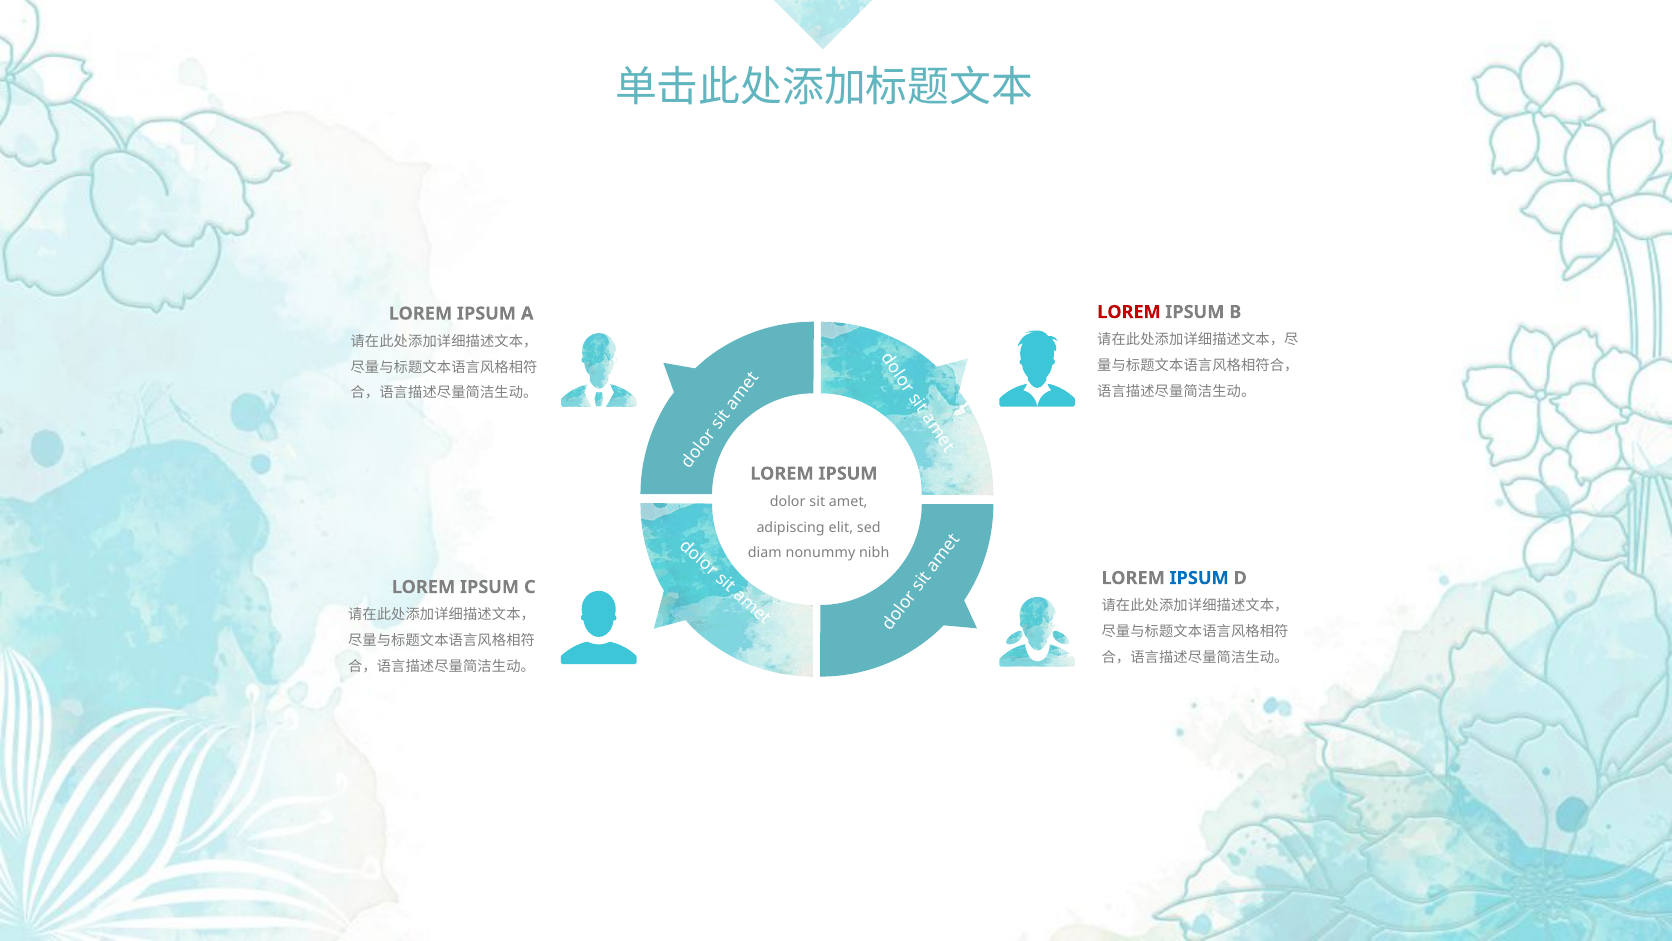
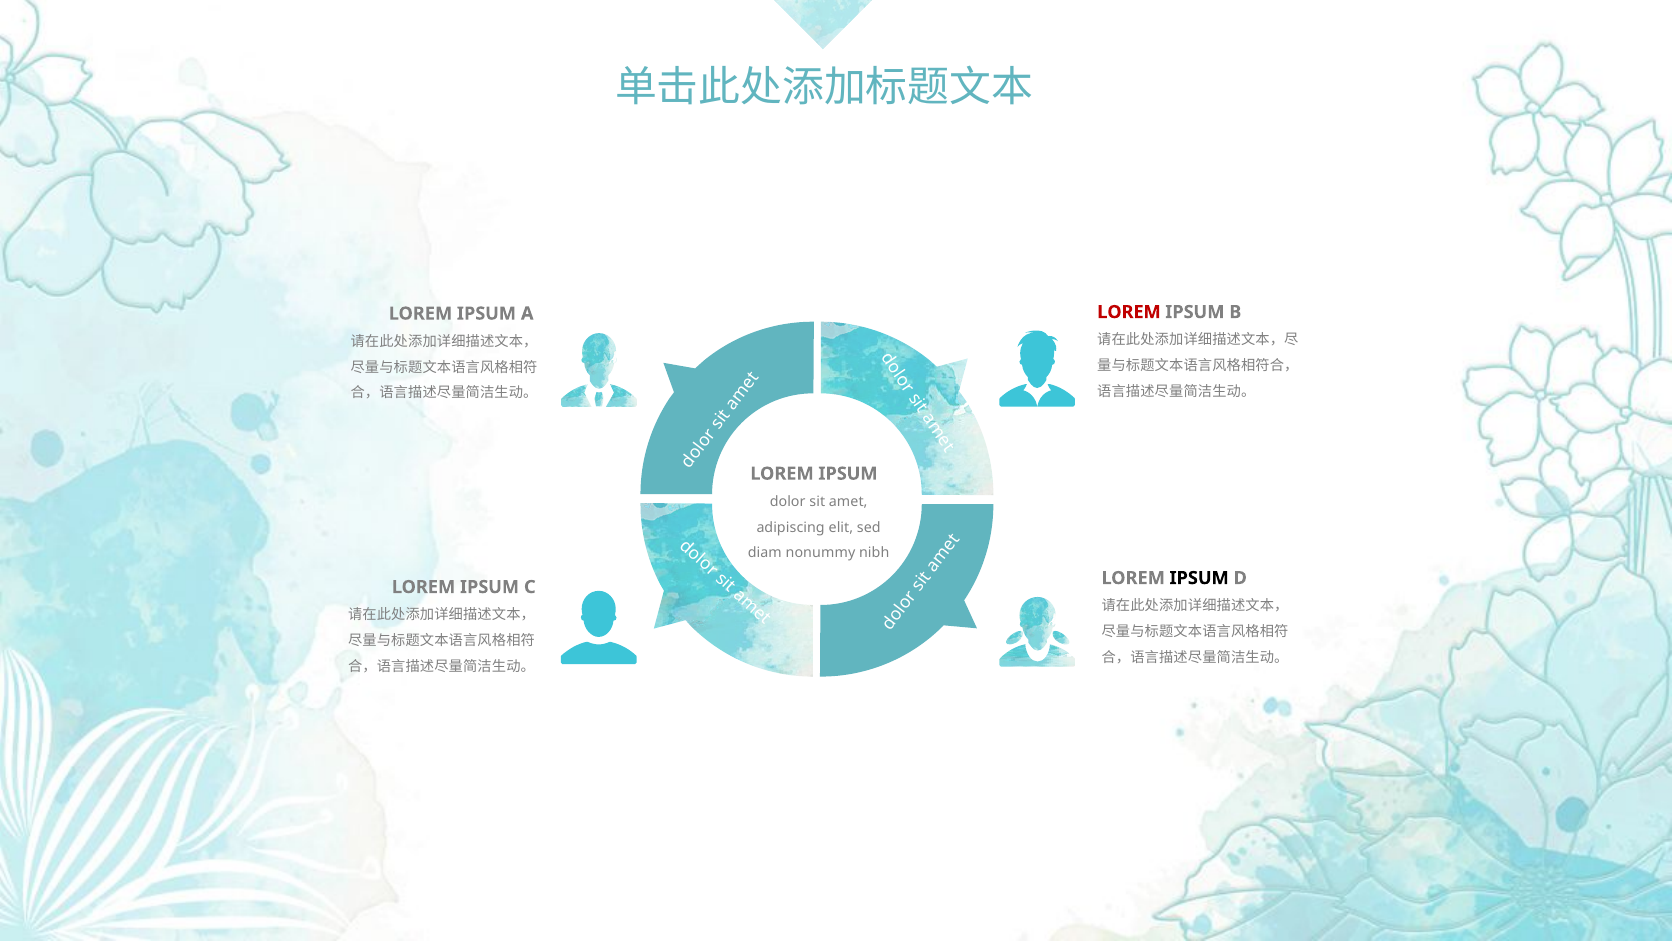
IPSUM colour: blue -> black (1199, 578)
